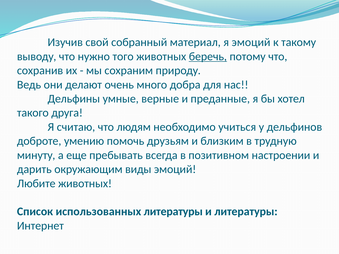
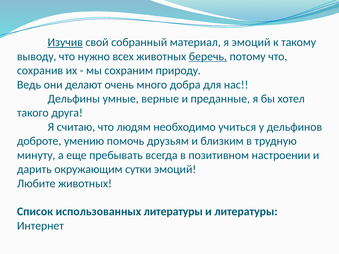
Изучив underline: none -> present (65, 42)
того: того -> всех (123, 56)
виды: виды -> сутки (138, 169)
